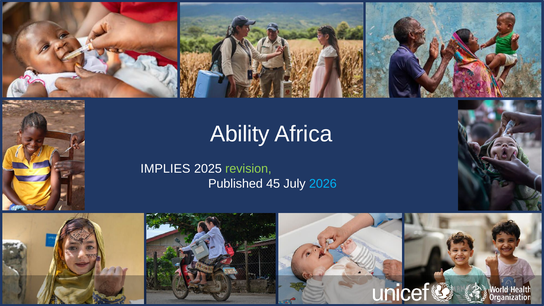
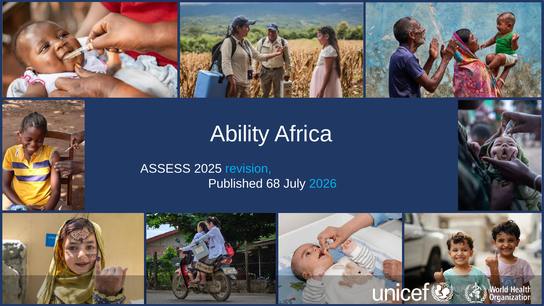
IMPLIES: IMPLIES -> ASSESS (165, 169)
revision colour: light green -> light blue (248, 169)
45: 45 -> 68 (273, 184)
